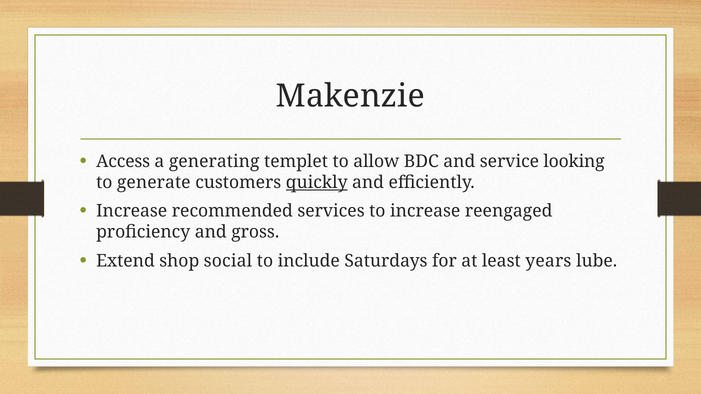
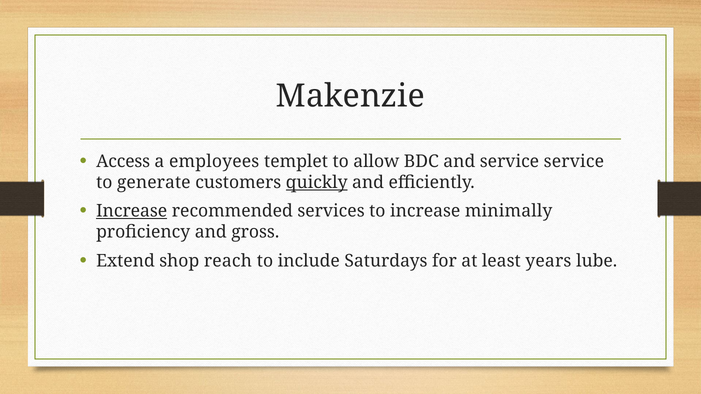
generating: generating -> employees (214, 161)
service looking: looking -> service (574, 161)
Increase underline: none -> present (132, 211)
reengaged: reengaged -> minimally (509, 211)
social: social -> reach (228, 261)
